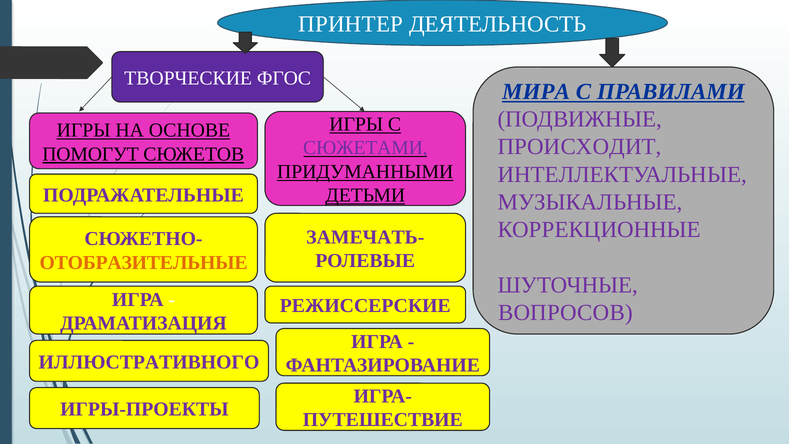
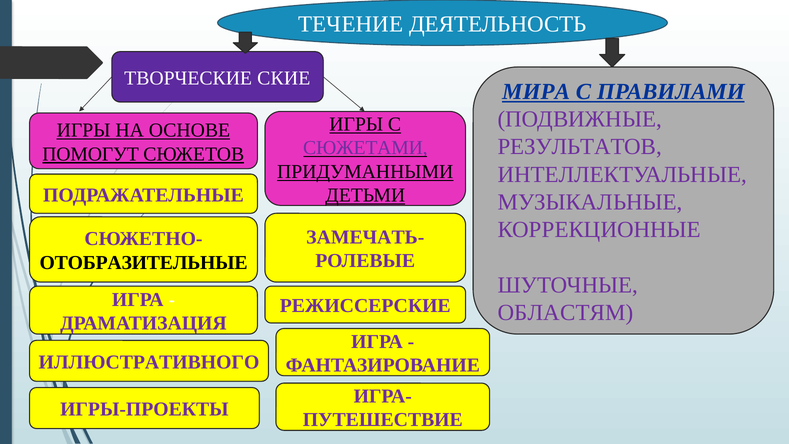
ПРИНТЕР: ПРИНТЕР -> ТЕЧЕНИЕ (351, 24)
ФГОС: ФГОС -> СКИЕ (284, 78)
ПРОИСХОДИТ: ПРОИСХОДИТ -> РЕЗУЛЬТАТОВ (580, 147)
ОТОБРАЗИТЕЛЬНЫЕ colour: orange -> black (144, 263)
ВОПРОСОВ: ВОПРОСОВ -> ОБЛАСТЯМ (565, 313)
